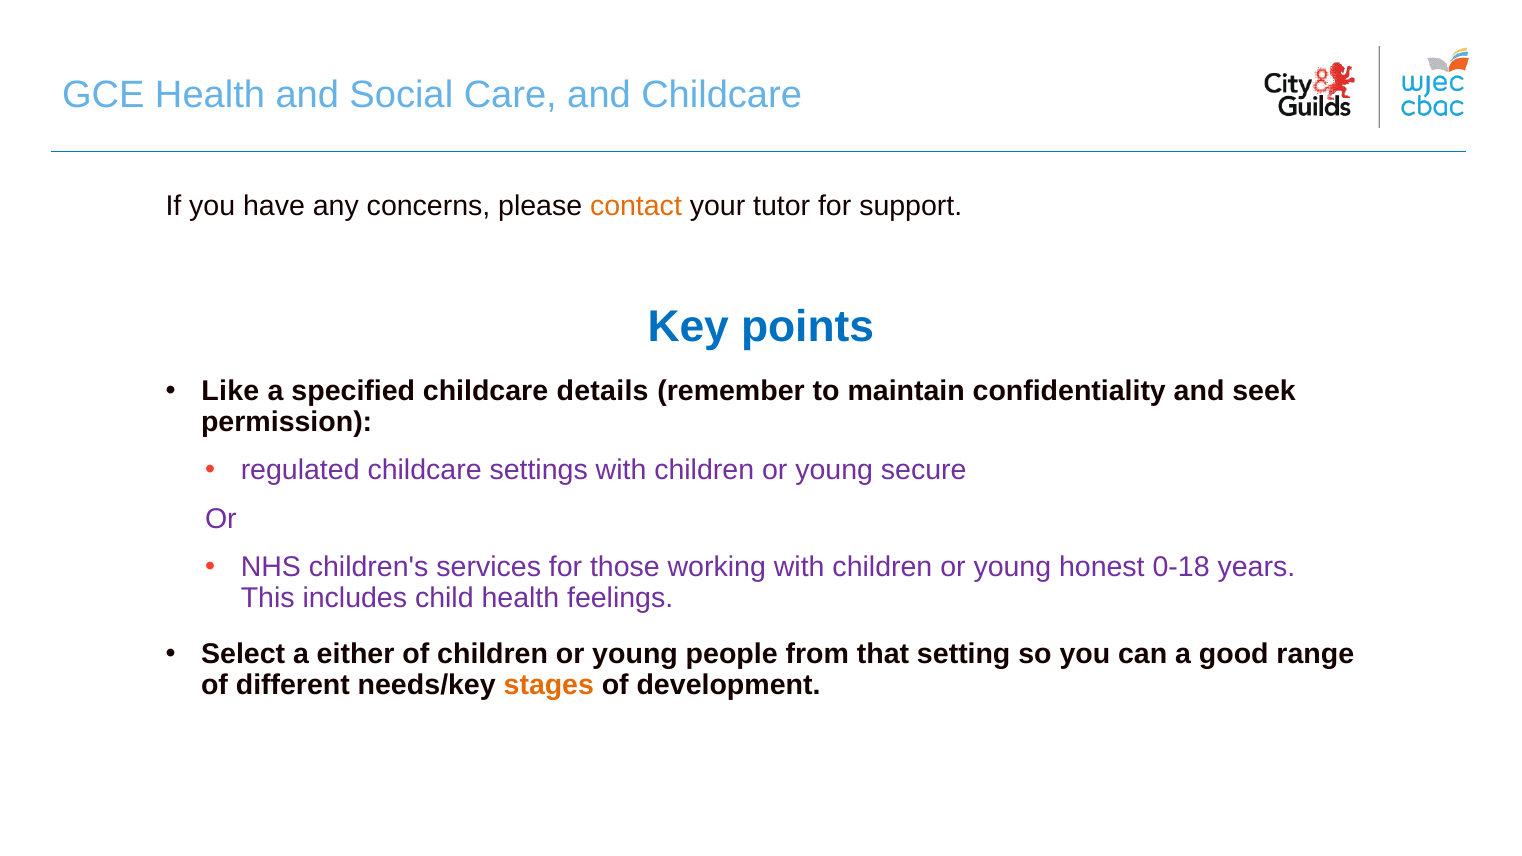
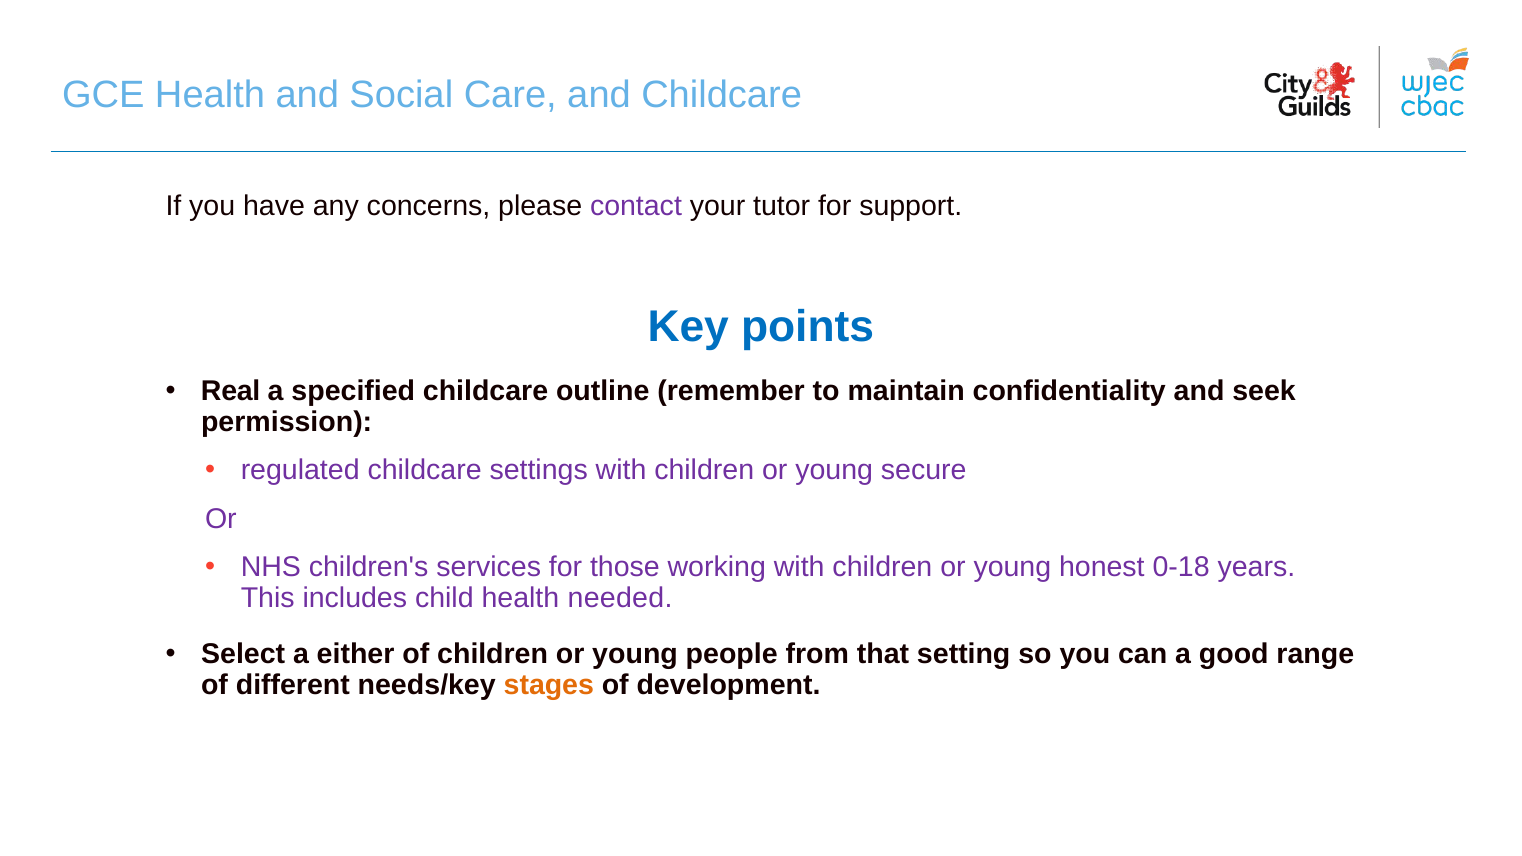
contact colour: orange -> purple (636, 206)
Like: Like -> Real (231, 391)
details: details -> outline (603, 391)
feelings: feelings -> needed (620, 598)
